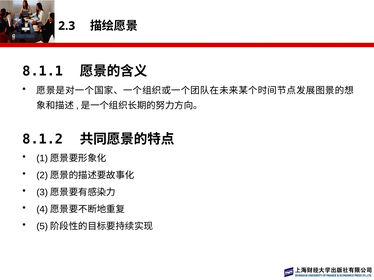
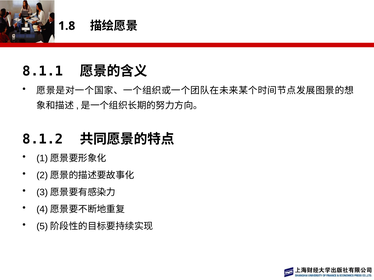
2.3: 2.3 -> 1.8 (67, 26)
